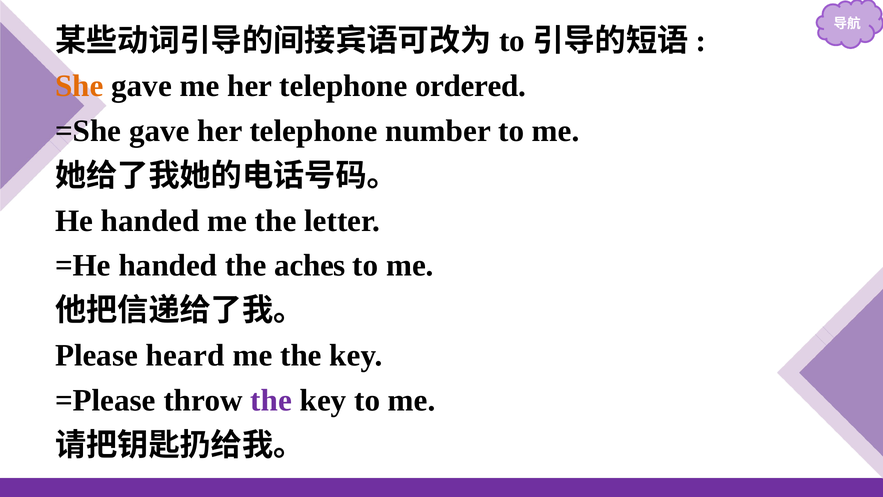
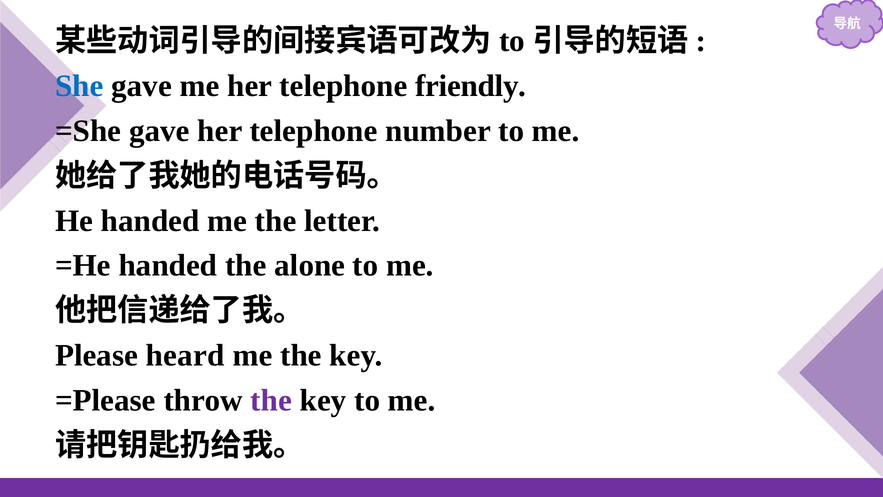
She colour: orange -> blue (79, 86)
ordered: ordered -> friendly (471, 86)
aches: aches -> alone (310, 265)
